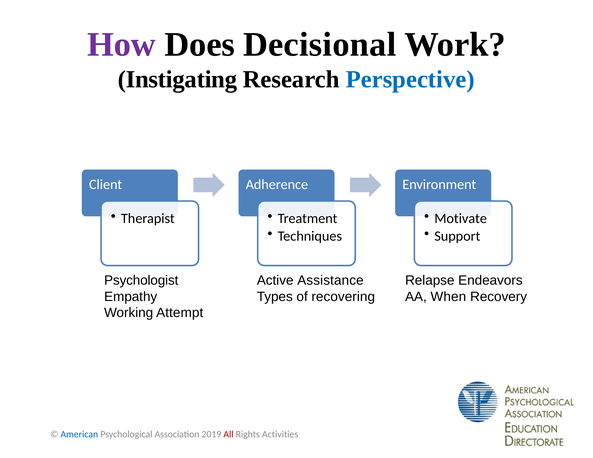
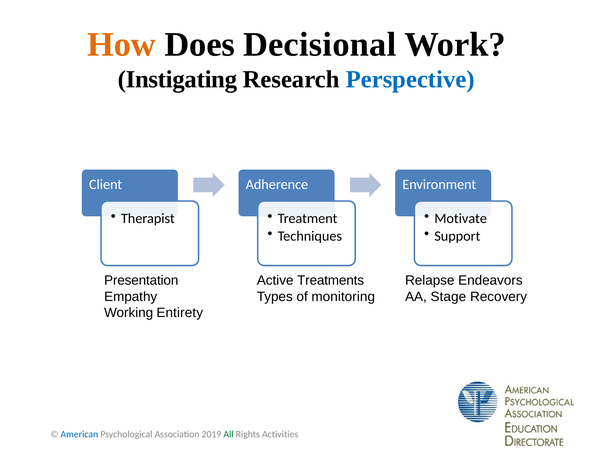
How colour: purple -> orange (121, 44)
Psychologist: Psychologist -> Presentation (141, 281)
Assistance: Assistance -> Treatments (331, 281)
recovering: recovering -> monitoring (343, 297)
When: When -> Stage (448, 297)
Attempt: Attempt -> Entirety (180, 313)
All colour: red -> green (229, 434)
